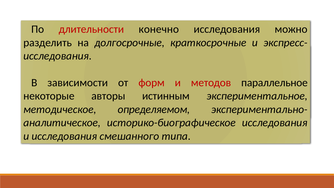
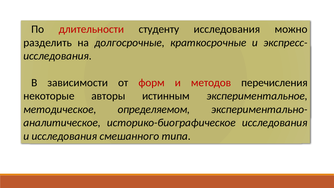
конечно: конечно -> студенту (159, 29)
параллельное: параллельное -> перечисления (274, 83)
